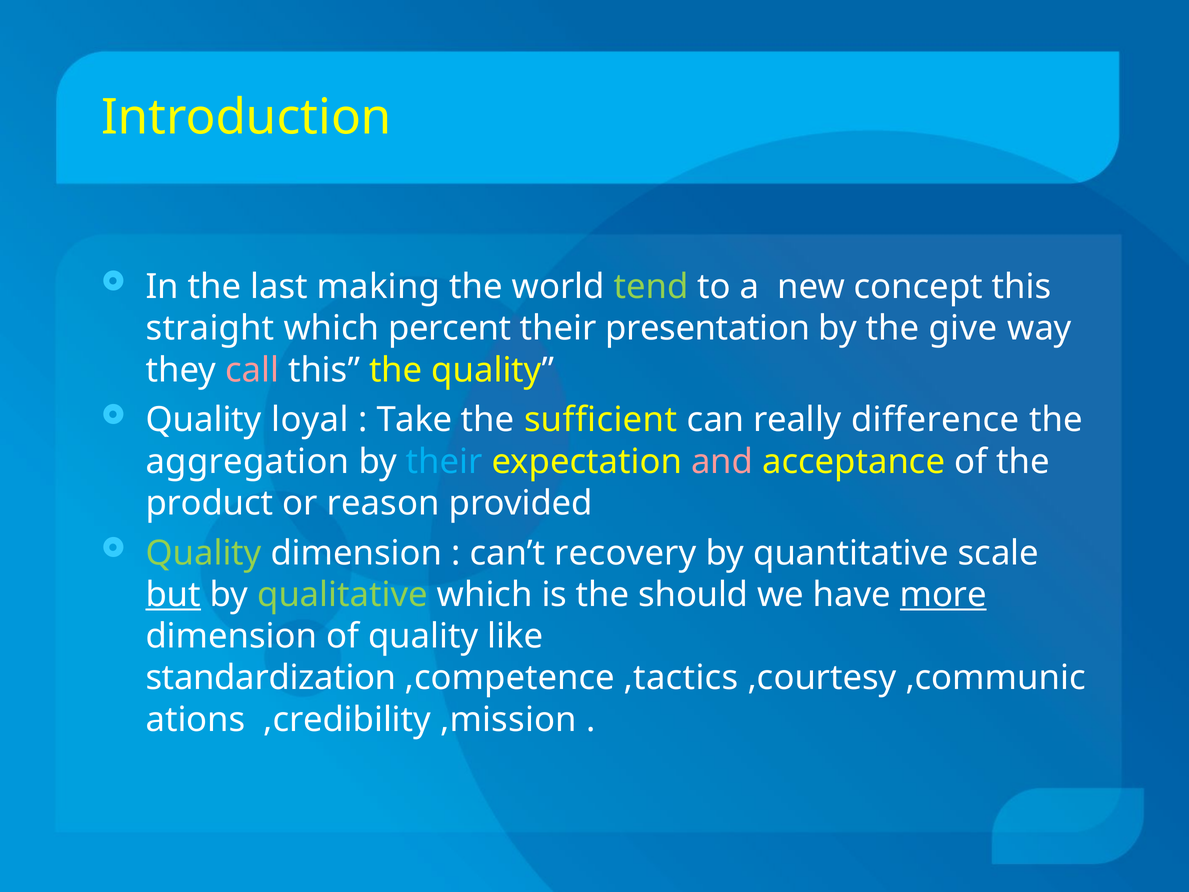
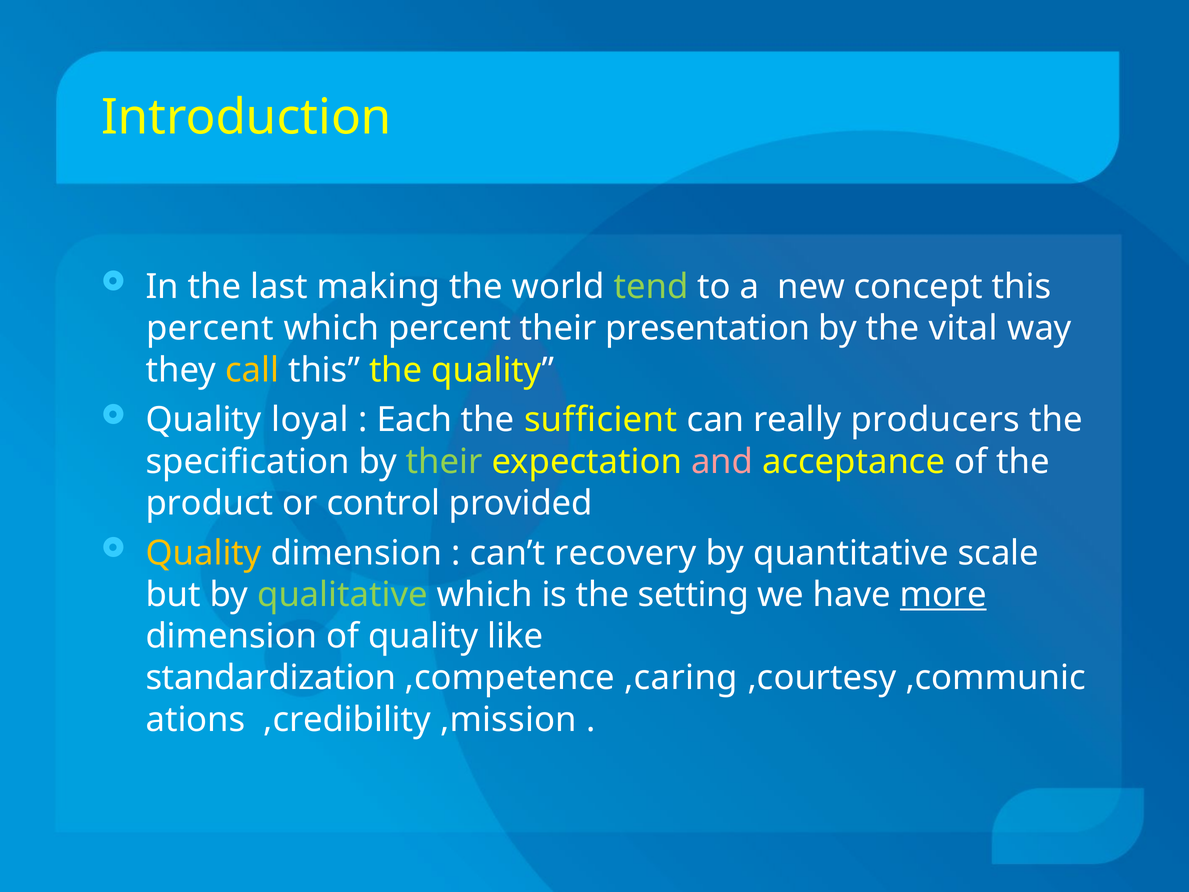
straight: straight -> percent (210, 328)
give: give -> vital (963, 328)
call colour: pink -> yellow (252, 370)
Take: Take -> Each (414, 420)
difference: difference -> producers (935, 420)
aggregation: aggregation -> specification (248, 461)
their colour: light blue -> light green (444, 461)
reason: reason -> control (383, 503)
Quality colour: light green -> yellow (204, 553)
but underline: present -> none (173, 595)
should: should -> setting (693, 595)
,tactics: ,tactics -> ,caring (681, 678)
